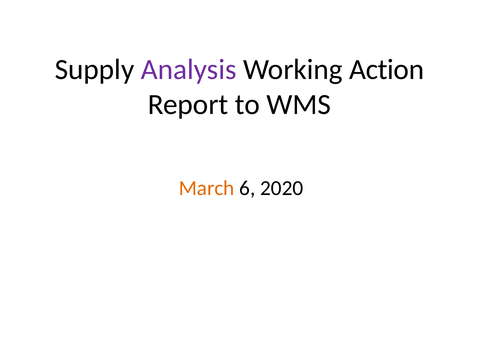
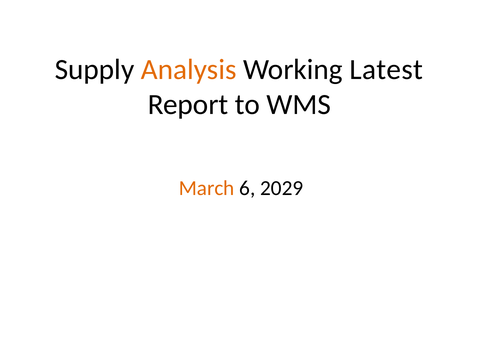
Analysis colour: purple -> orange (189, 69)
Action: Action -> Latest (386, 69)
2020: 2020 -> 2029 (282, 188)
